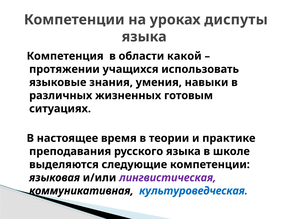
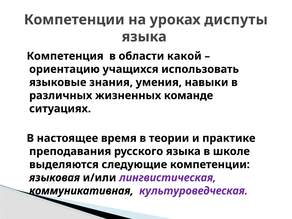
протяжении: протяжении -> ориентацию (64, 69)
готовым: готовым -> команде (189, 96)
культуроведческая colour: blue -> purple (194, 191)
